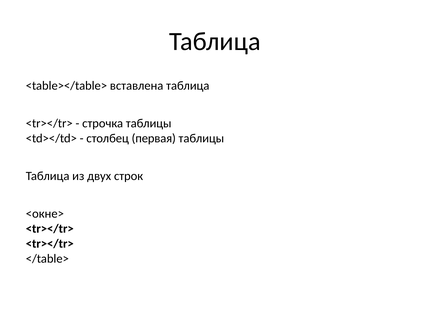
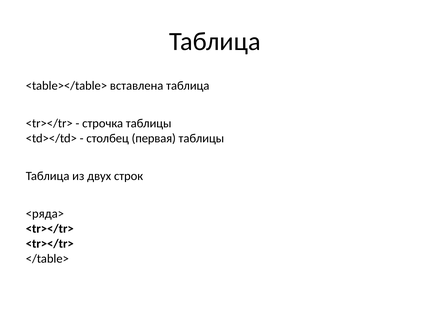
<окне>: <окне> -> <ряда> (45, 214)
